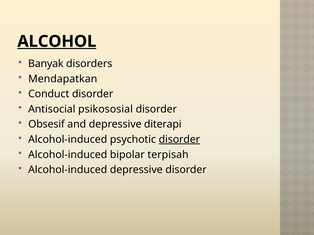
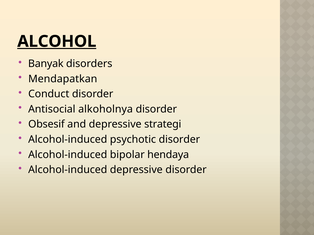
psikososial: psikososial -> alkoholnya (106, 109)
diterapi: diterapi -> strategi (163, 125)
disorder underline: present -> none (179, 140)
terpisah: terpisah -> hendaya (168, 155)
